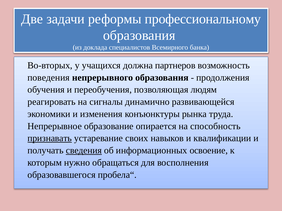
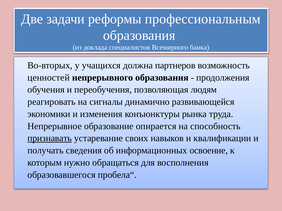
профессиональному: профессиональному -> профессиональным (203, 19)
поведения: поведения -> ценностей (49, 78)
сведения underline: present -> none (84, 151)
